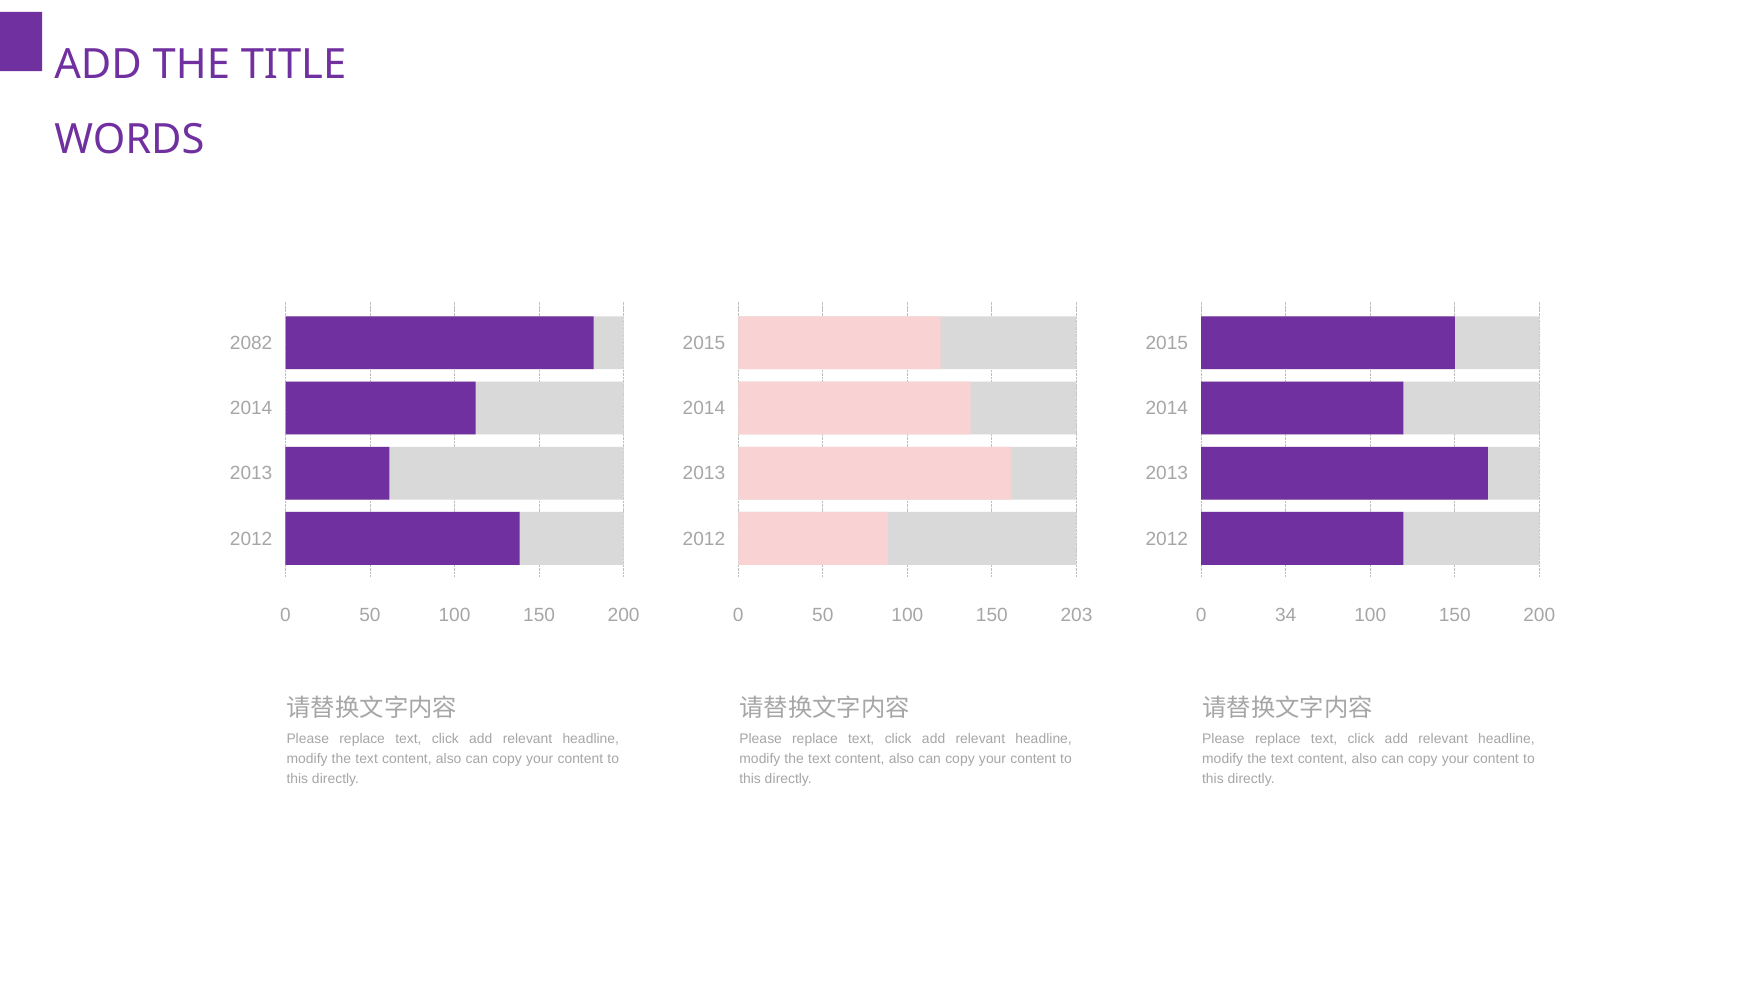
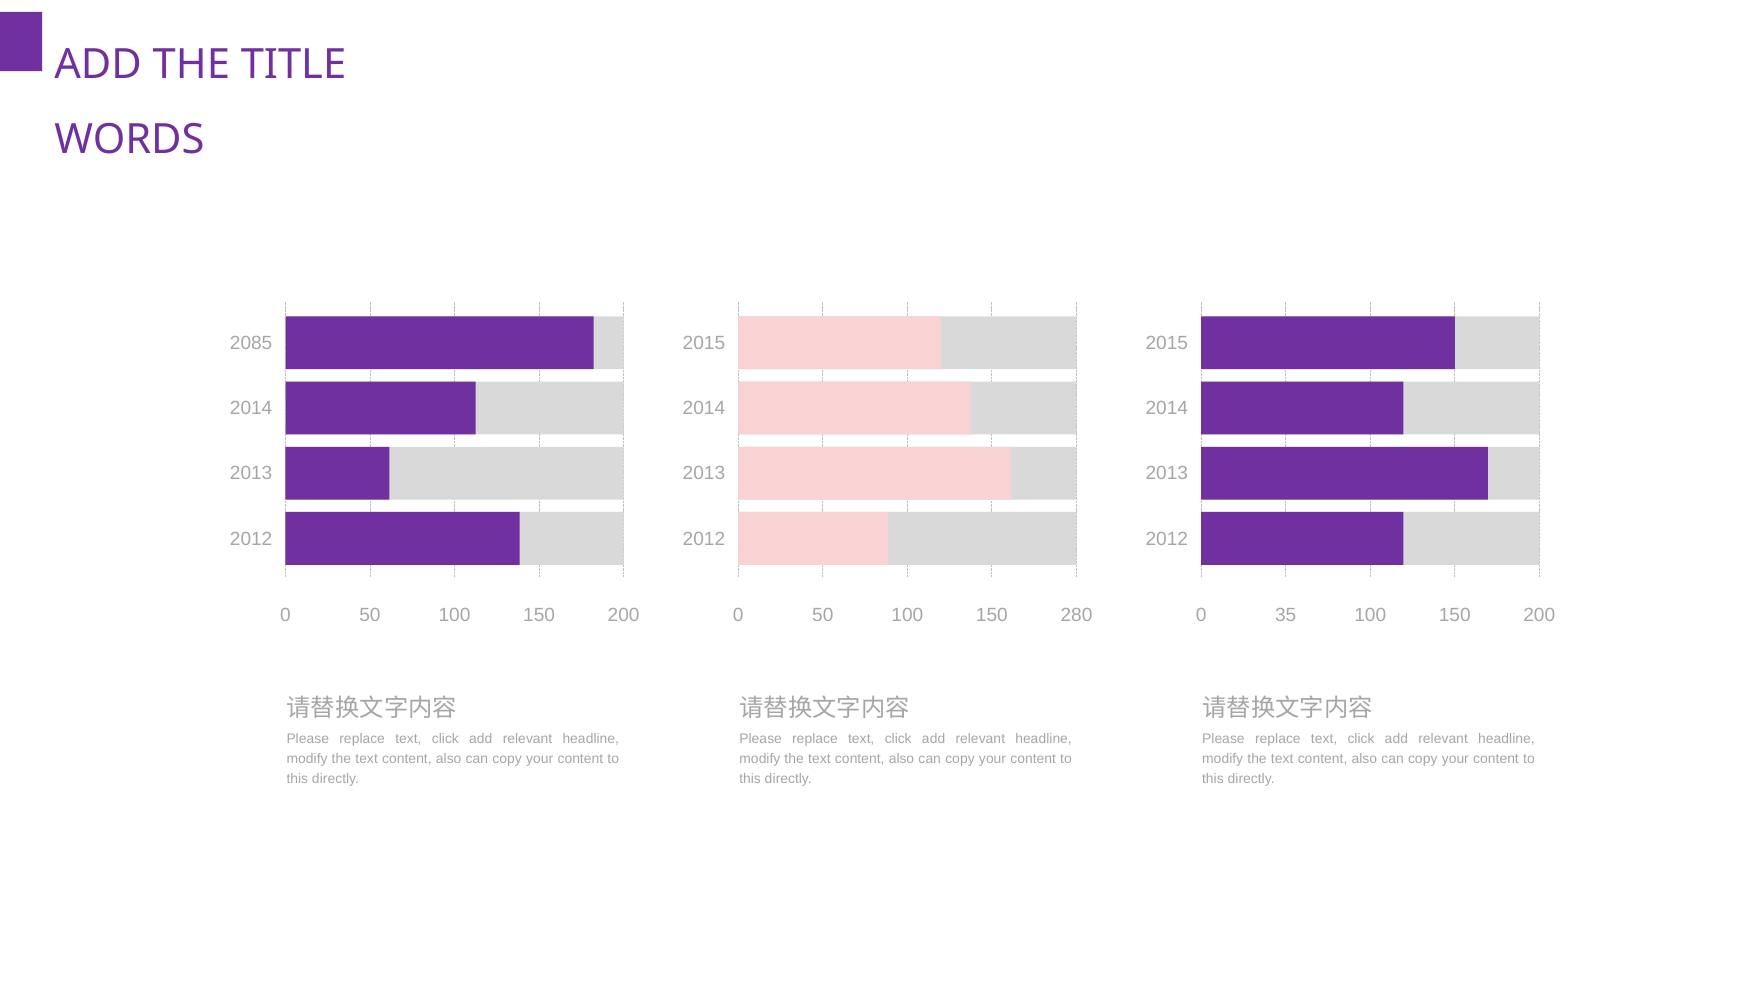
2082: 2082 -> 2085 (251, 343)
203: 203 -> 280 (1076, 615)
34: 34 -> 35 (1286, 615)
